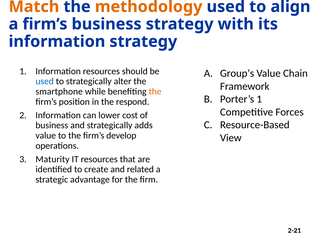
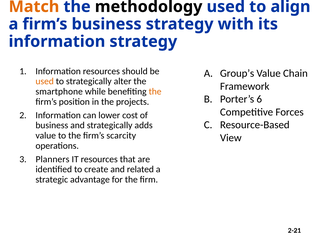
methodology colour: orange -> black (149, 7)
used colour: blue -> orange (45, 81)
Porter’s 1: 1 -> 6 (259, 99)
respond: respond -> projects (133, 102)
develop: develop -> scarcity (121, 136)
Maturity: Maturity -> Planners (53, 159)
